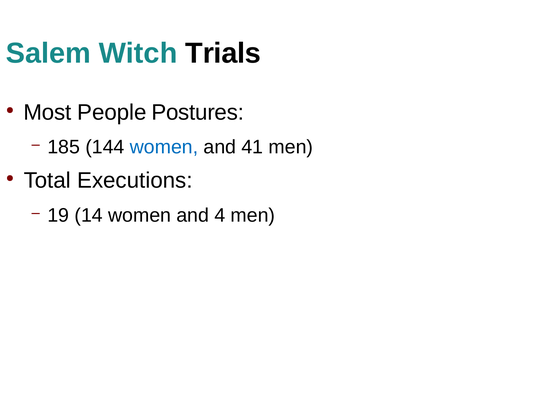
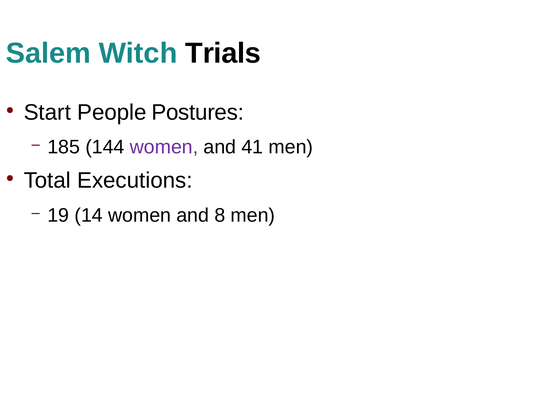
Most: Most -> Start (47, 112)
women colour: blue -> purple (164, 147)
4: 4 -> 8 (220, 215)
